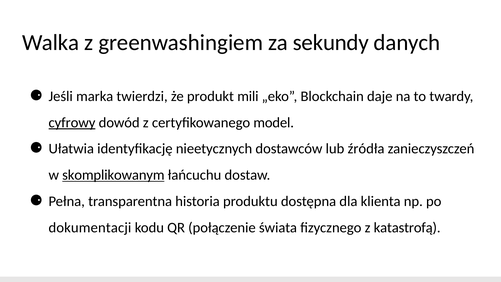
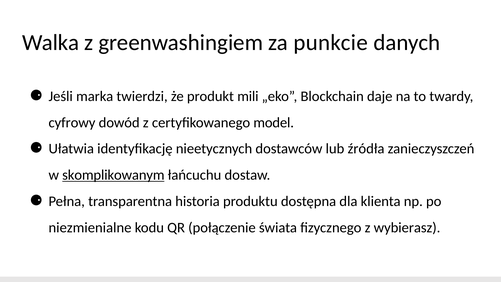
sekundy: sekundy -> punkcie (331, 42)
cyfrowy underline: present -> none (72, 122)
dokumentacji: dokumentacji -> niezmienialne (90, 227)
katastrofą: katastrofą -> wybierasz (407, 227)
